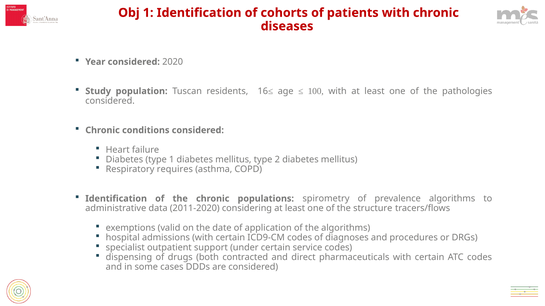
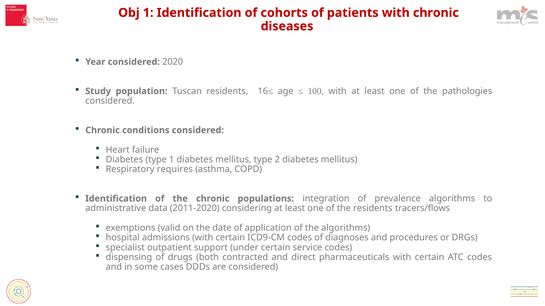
spirometry: spirometry -> integration (326, 199)
the structure: structure -> residents (373, 209)
